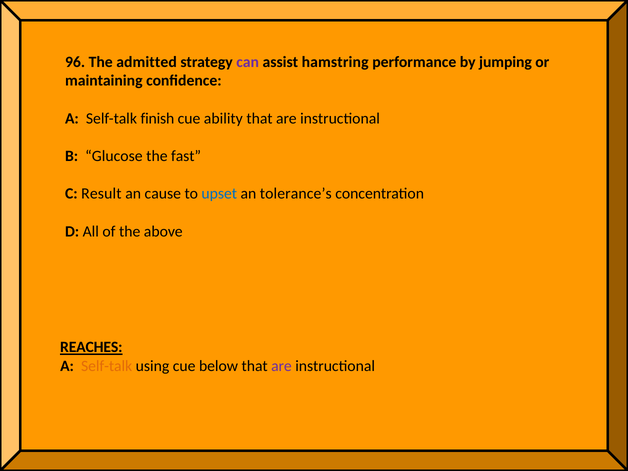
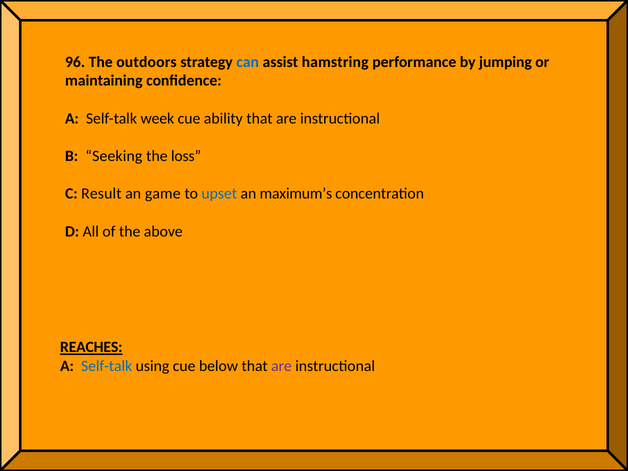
admitted: admitted -> outdoors (146, 62)
can colour: purple -> blue (248, 62)
finish: finish -> week (157, 118)
Glucose: Glucose -> Seeking (114, 156)
fast: fast -> loss (186, 156)
cause: cause -> game (163, 194)
tolerance’s: tolerance’s -> maximum’s (296, 194)
Self-talk colour: orange -> blue (107, 366)
